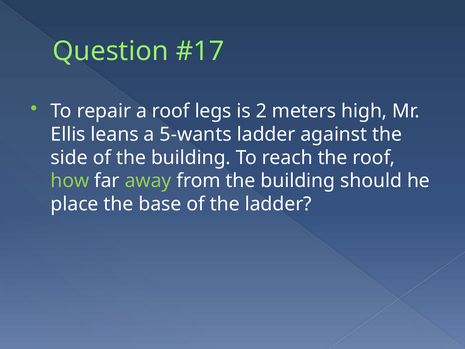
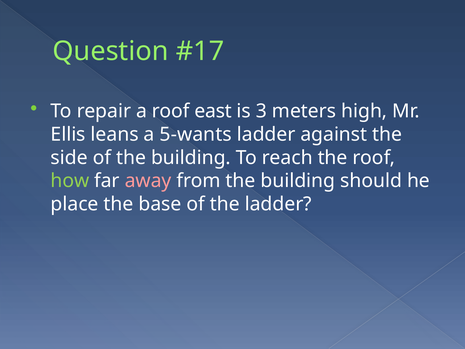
legs: legs -> east (213, 111)
2: 2 -> 3 (261, 111)
away colour: light green -> pink (148, 181)
